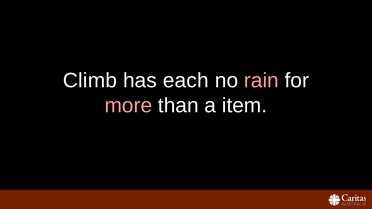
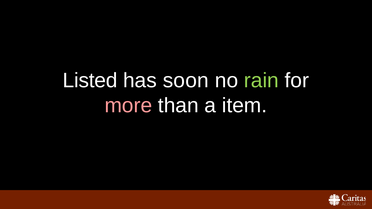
Climb: Climb -> Listed (90, 81)
each: each -> soon (186, 81)
rain colour: pink -> light green (261, 81)
